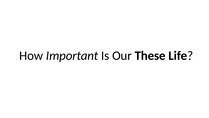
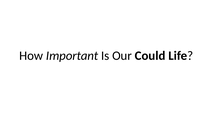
These: These -> Could (150, 56)
